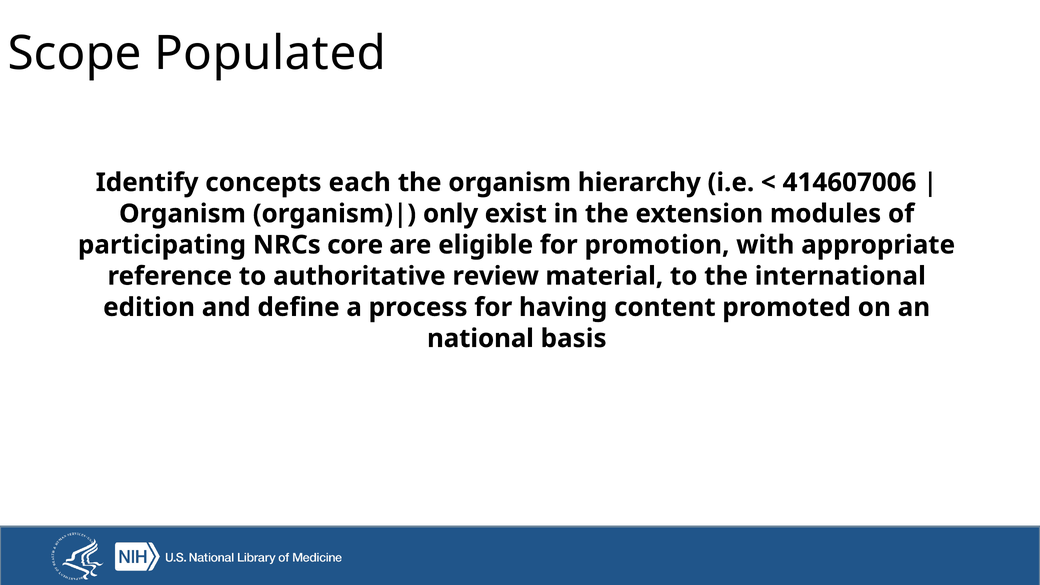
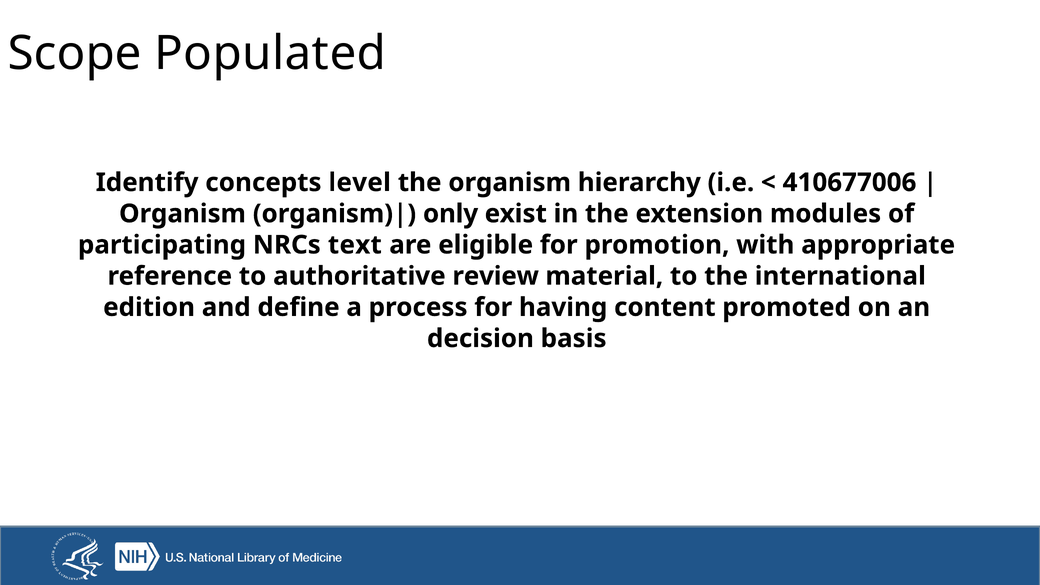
each: each -> level (360, 183)
414607006: 414607006 -> 410677006 (850, 183)
core: core -> text (355, 245)
national: national -> decision (480, 339)
